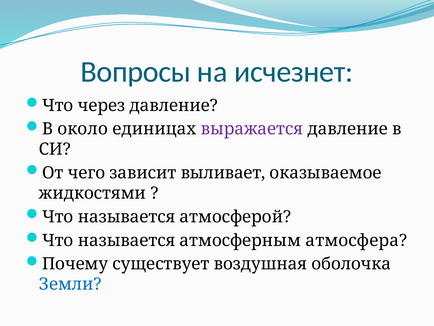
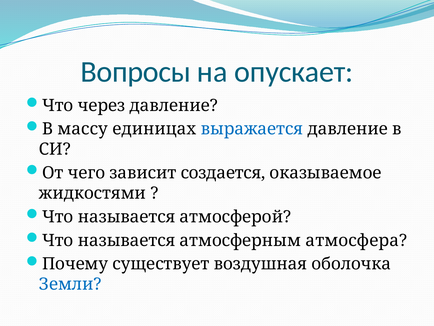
исчезнет: исчезнет -> опускает (294, 72)
около: около -> массу (83, 129)
выражается colour: purple -> blue (252, 129)
выливает: выливает -> создается (223, 173)
